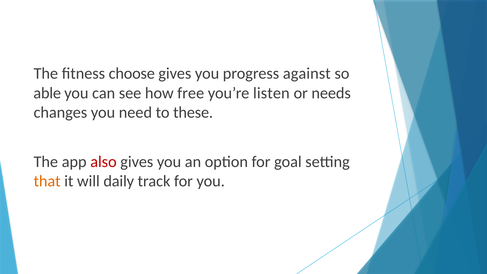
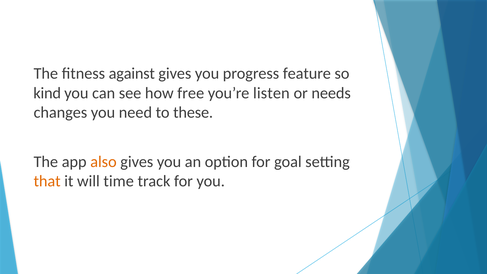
choose: choose -> against (132, 74)
against: against -> feature (307, 74)
able: able -> kind (47, 93)
also colour: red -> orange (103, 162)
daily: daily -> time (119, 181)
